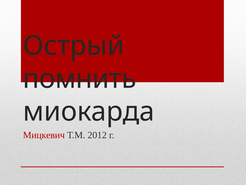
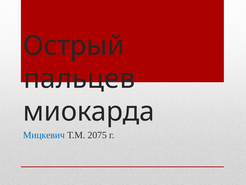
помнить: помнить -> пальцев (79, 79)
Мицкевич colour: red -> blue (44, 135)
2012: 2012 -> 2075 (97, 135)
